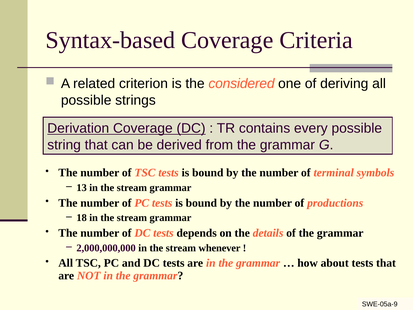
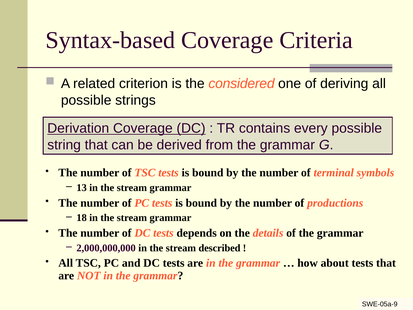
whenever: whenever -> described (219, 248)
